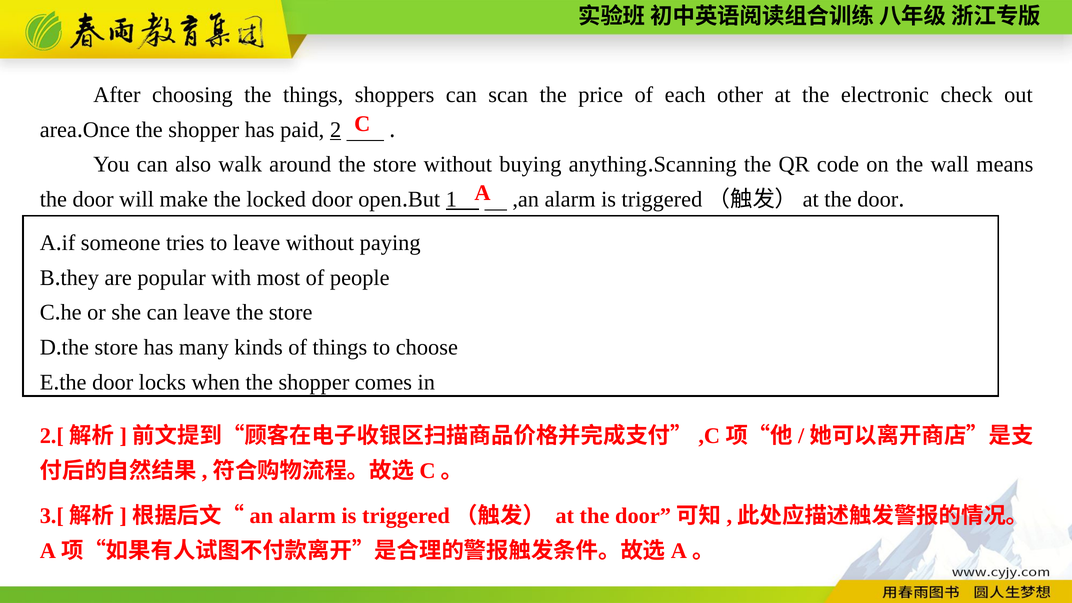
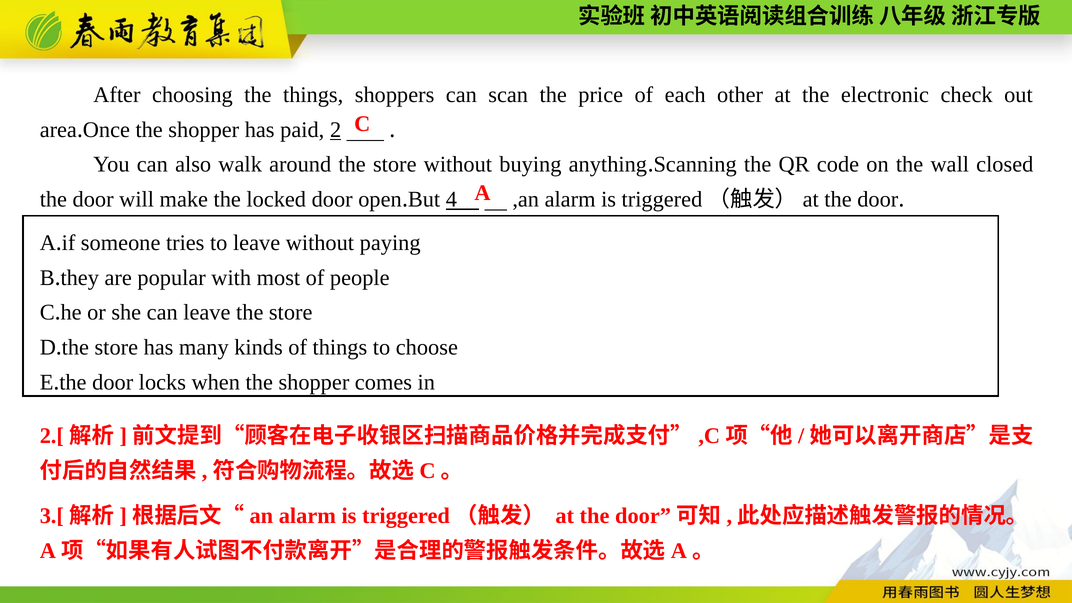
means: means -> closed (1005, 165)
1: 1 -> 4 (451, 199)
